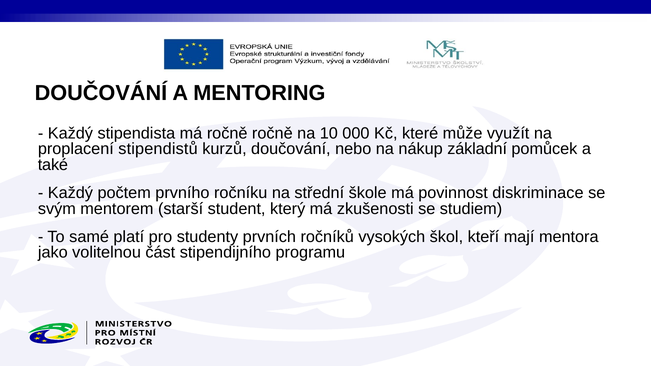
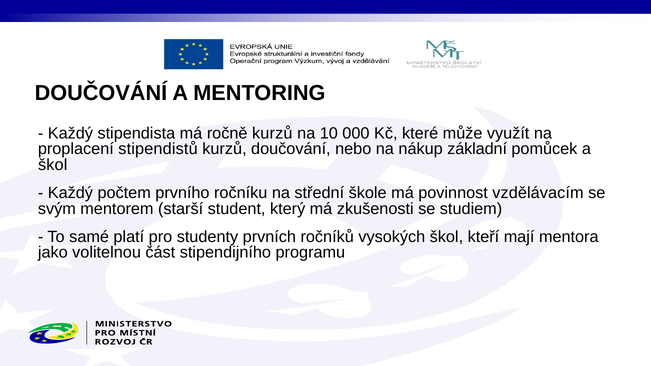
ročně ročně: ročně -> kurzů (272, 134)
také: také -> škol (53, 165)
diskriminace: diskriminace -> vzdělávacím (538, 193)
